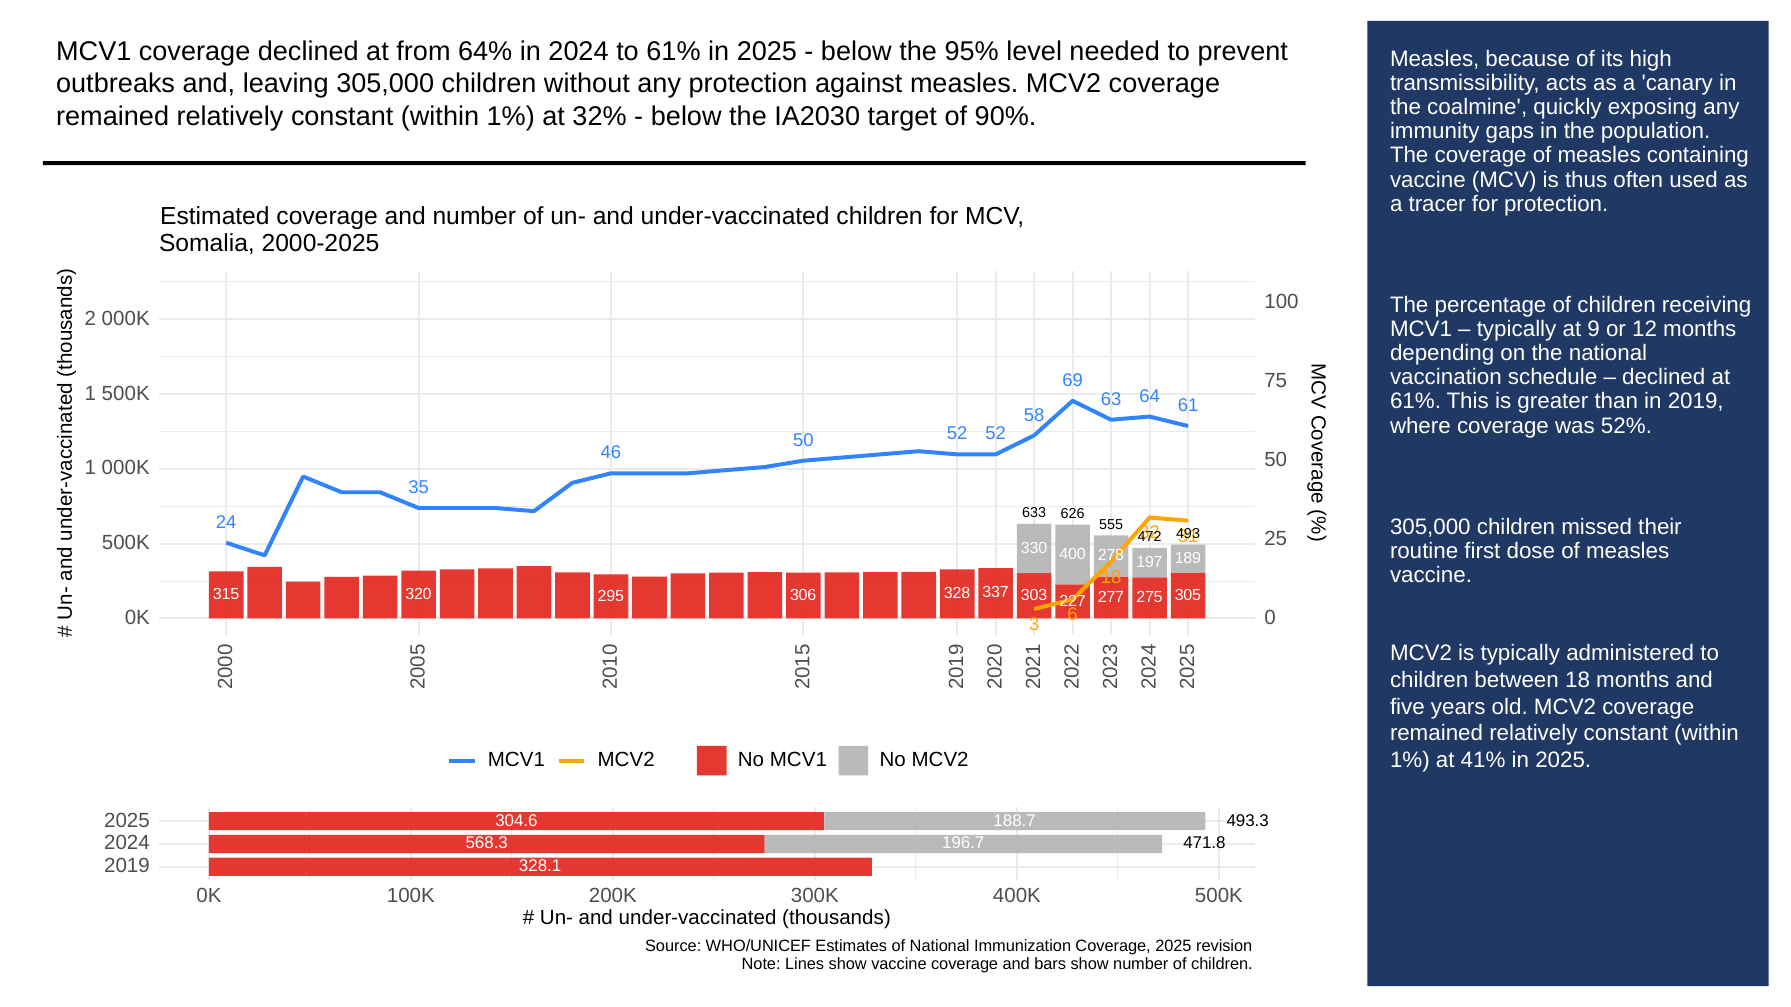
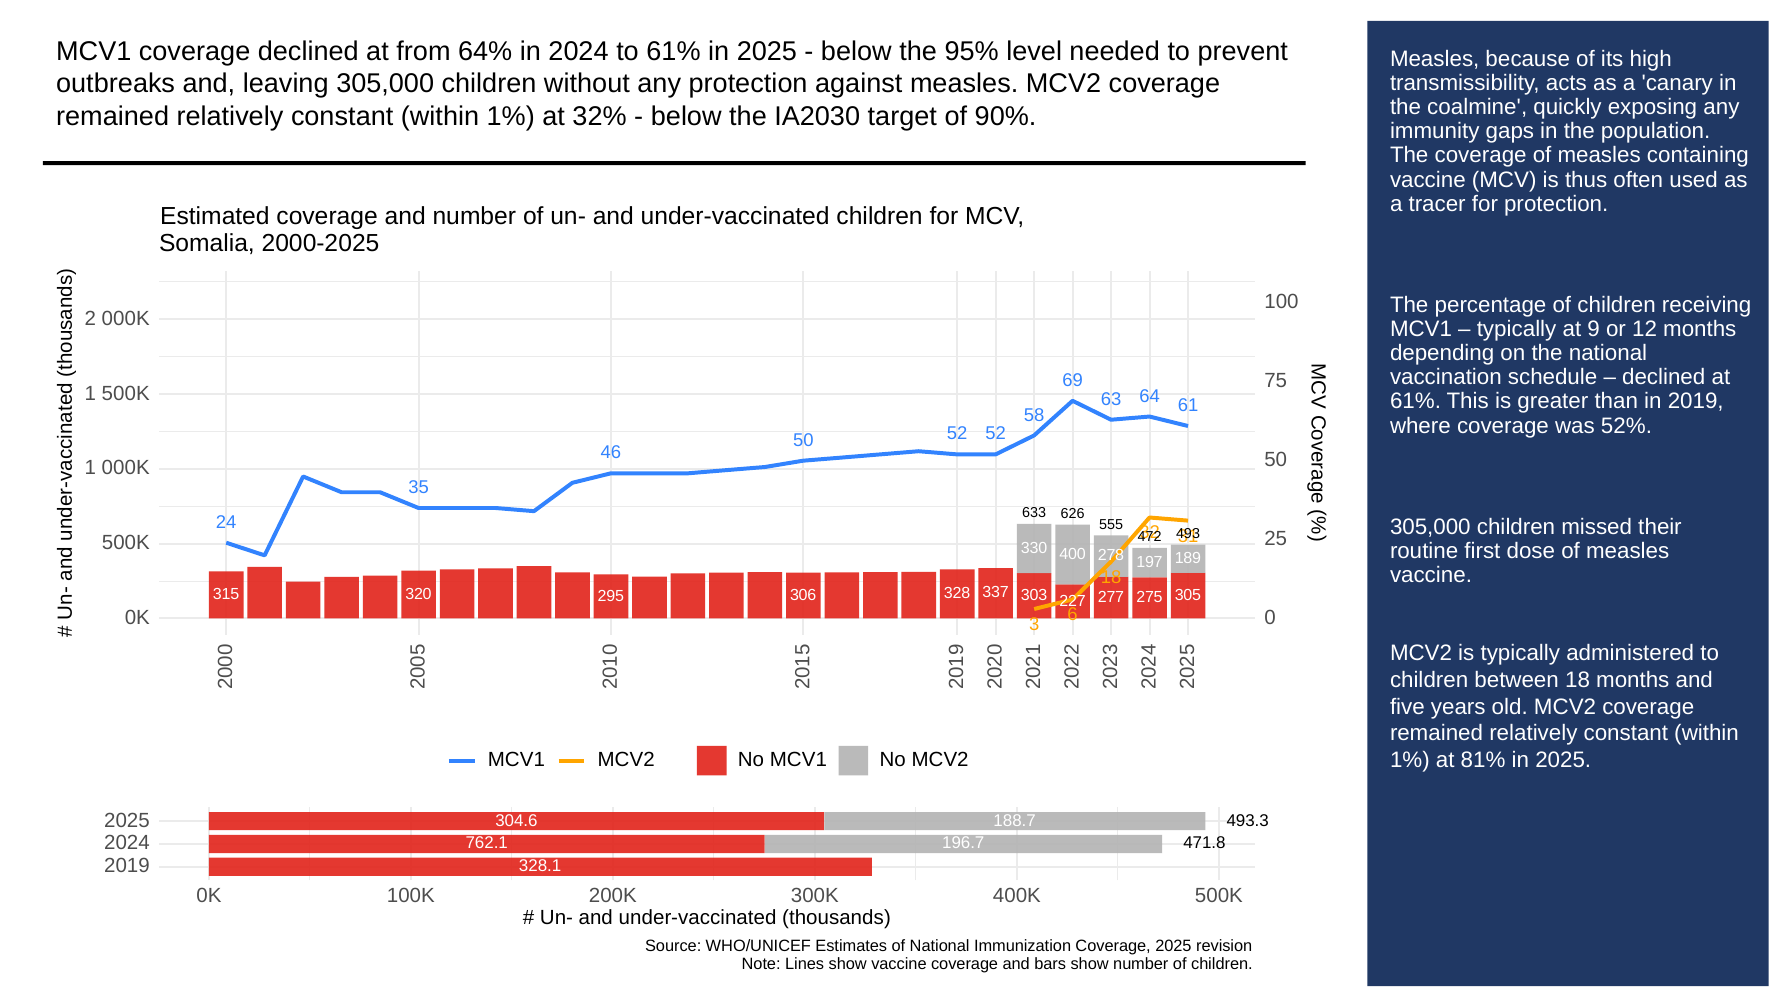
41%: 41% -> 81% (1483, 761)
568.3: 568.3 -> 762.1 (487, 844)
